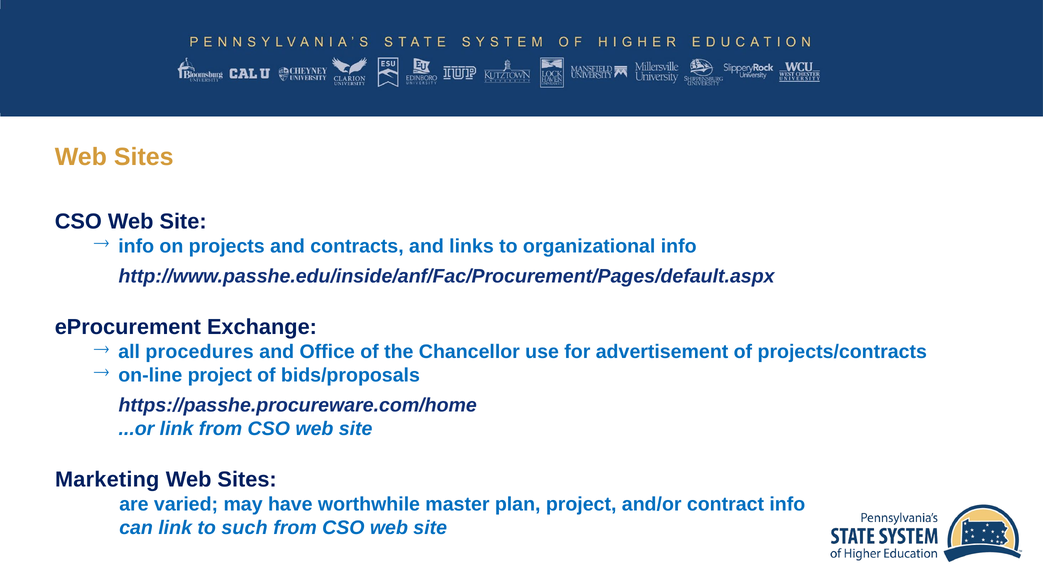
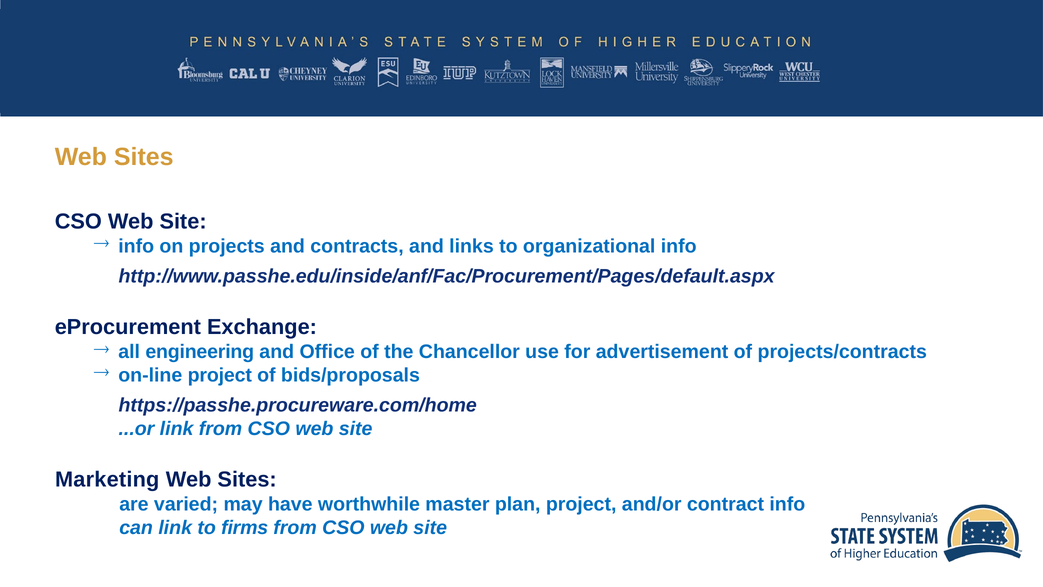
procedures: procedures -> engineering (200, 352)
such: such -> firms (245, 528)
